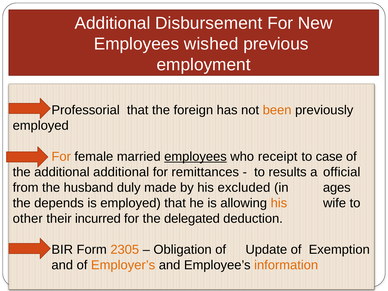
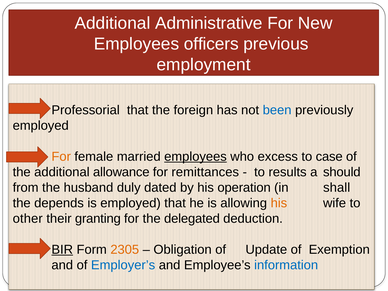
Disbursement: Disbursement -> Administrative (209, 23)
wished: wished -> officers (211, 44)
been colour: orange -> blue (277, 110)
receipt: receipt -> excess (278, 157)
additional additional: additional -> allowance (121, 172)
official: official -> should (342, 172)
made: made -> dated (160, 188)
excluded: excluded -> operation (244, 188)
ages: ages -> shall (337, 188)
incurred: incurred -> granting (98, 219)
BIR underline: none -> present (62, 250)
Employer’s colour: orange -> blue (123, 265)
information colour: orange -> blue (286, 265)
